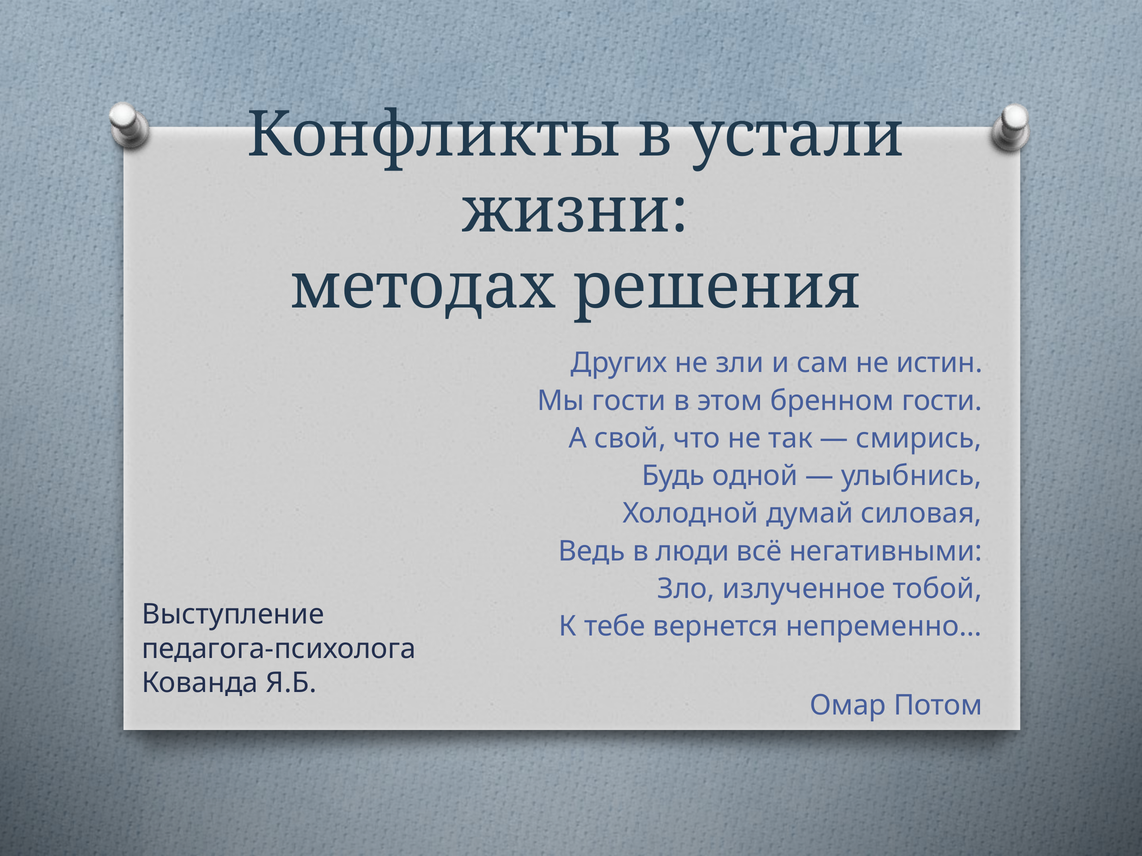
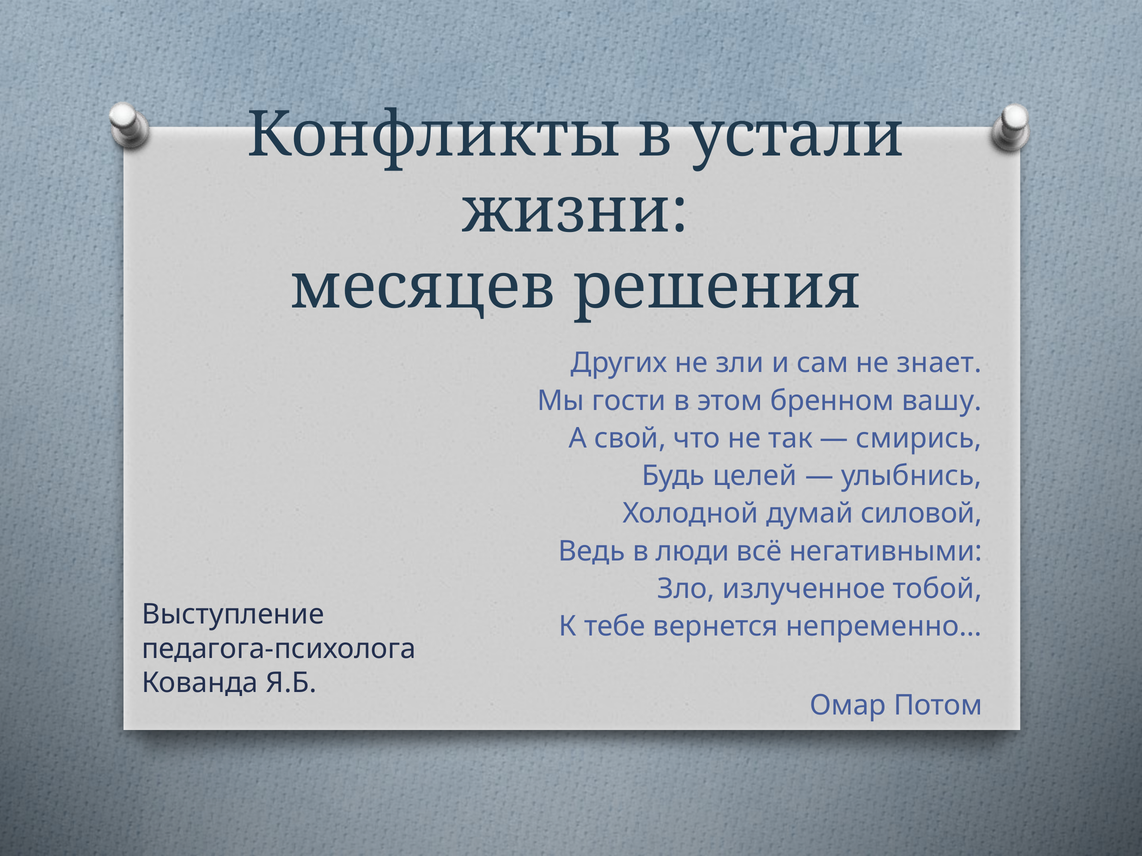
методах: методах -> месяцев (423, 287)
истин: истин -> знает (939, 363)
бренном гости: гости -> вашу (942, 401)
одной: одной -> целей (755, 476)
силовая: силовая -> силовой (922, 514)
